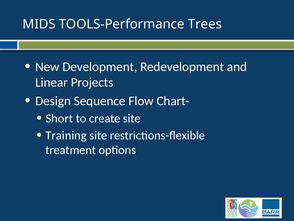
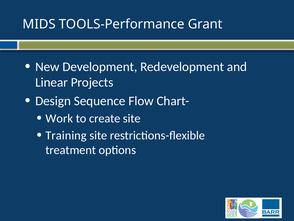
Trees: Trees -> Grant (205, 24)
Short: Short -> Work (59, 118)
